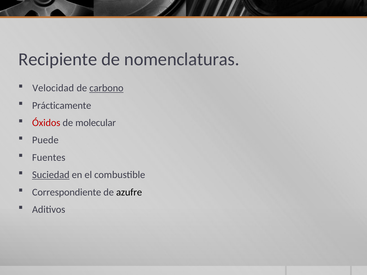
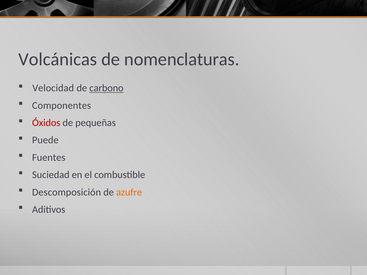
Recipiente: Recipiente -> Volcánicas (58, 59)
Prácticamente: Prácticamente -> Componentes (62, 106)
molecular: molecular -> pequeñas (96, 123)
Suciedad underline: present -> none (51, 175)
Correspondiente: Correspondiente -> Descomposición (67, 192)
azufre colour: black -> orange (129, 192)
